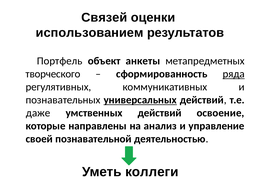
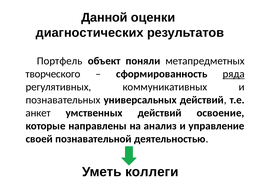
Связей: Связей -> Данной (104, 18)
использованием: использованием -> диагностических (90, 33)
анкеты: анкеты -> поняли (143, 61)
универсальных underline: present -> none (140, 100)
даже: даже -> анкет (38, 113)
